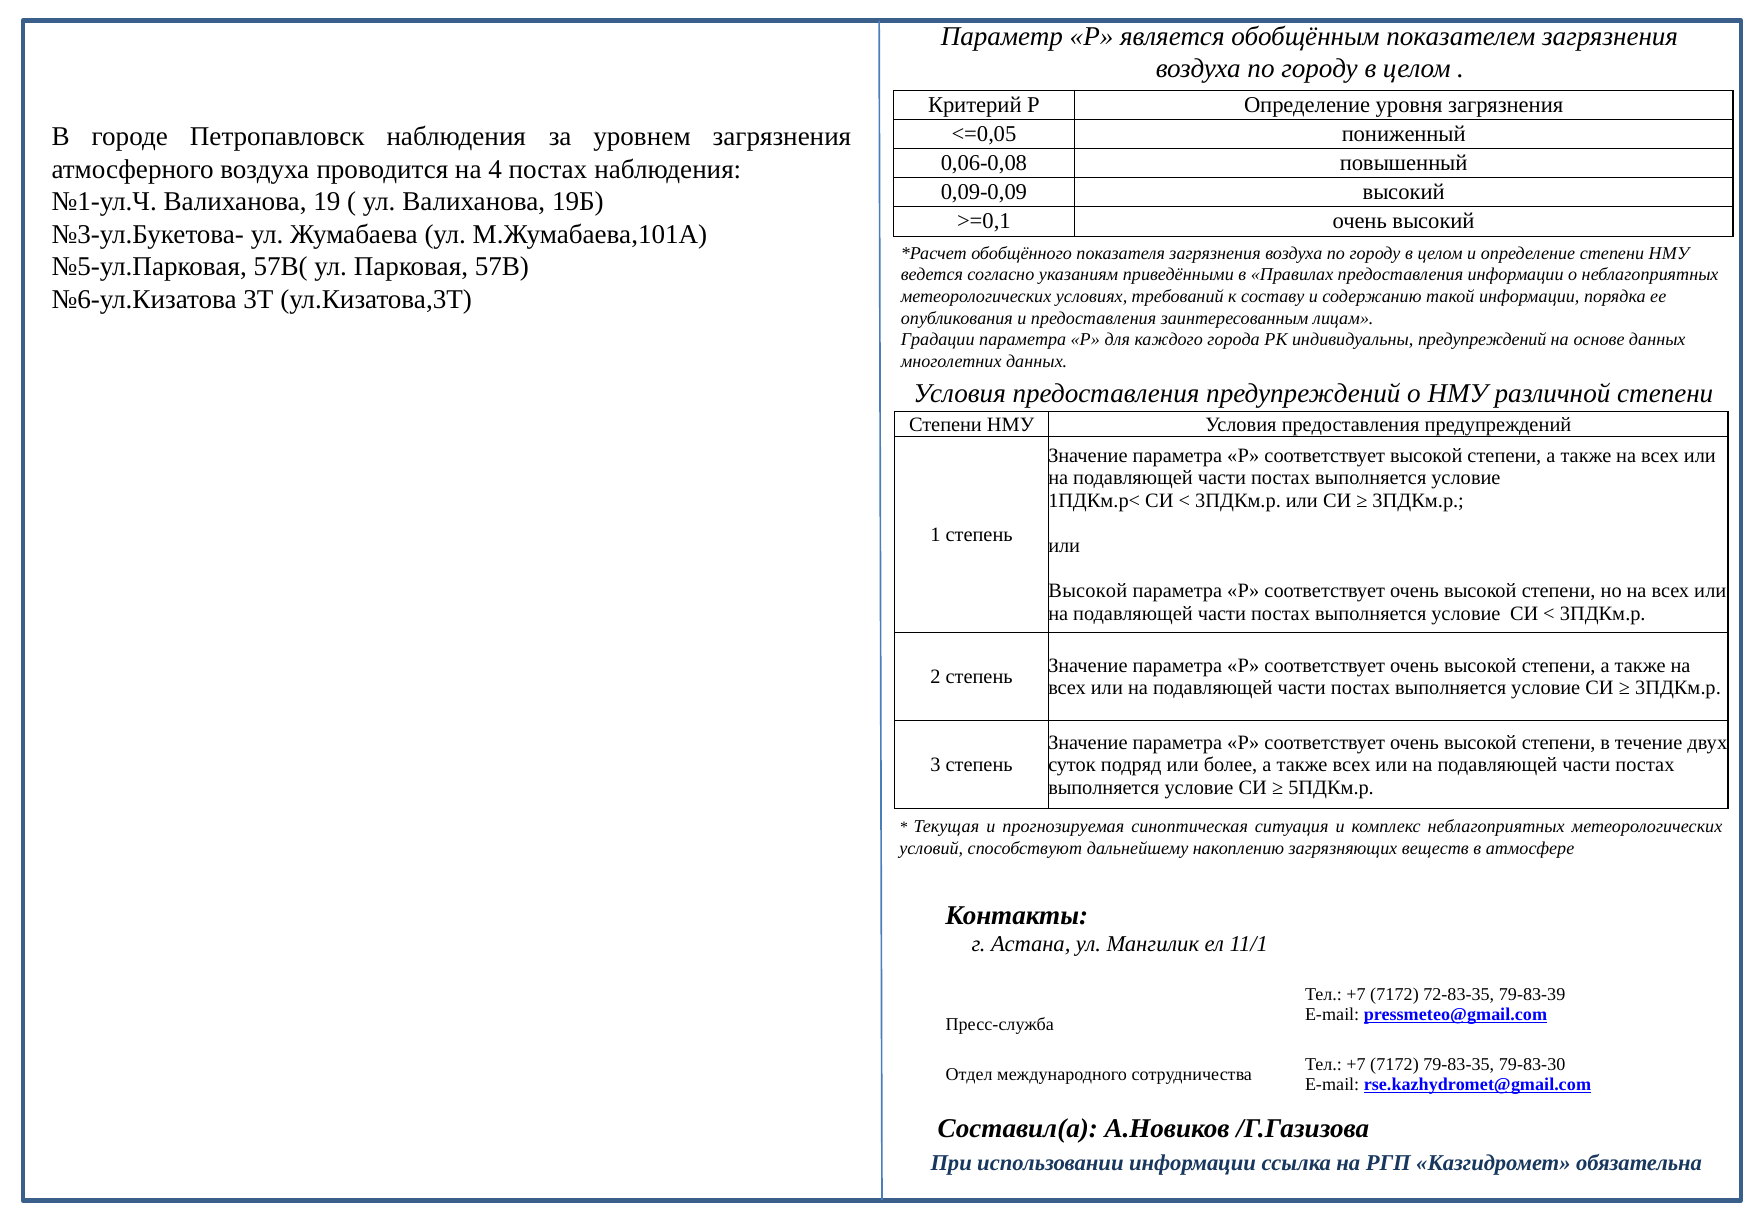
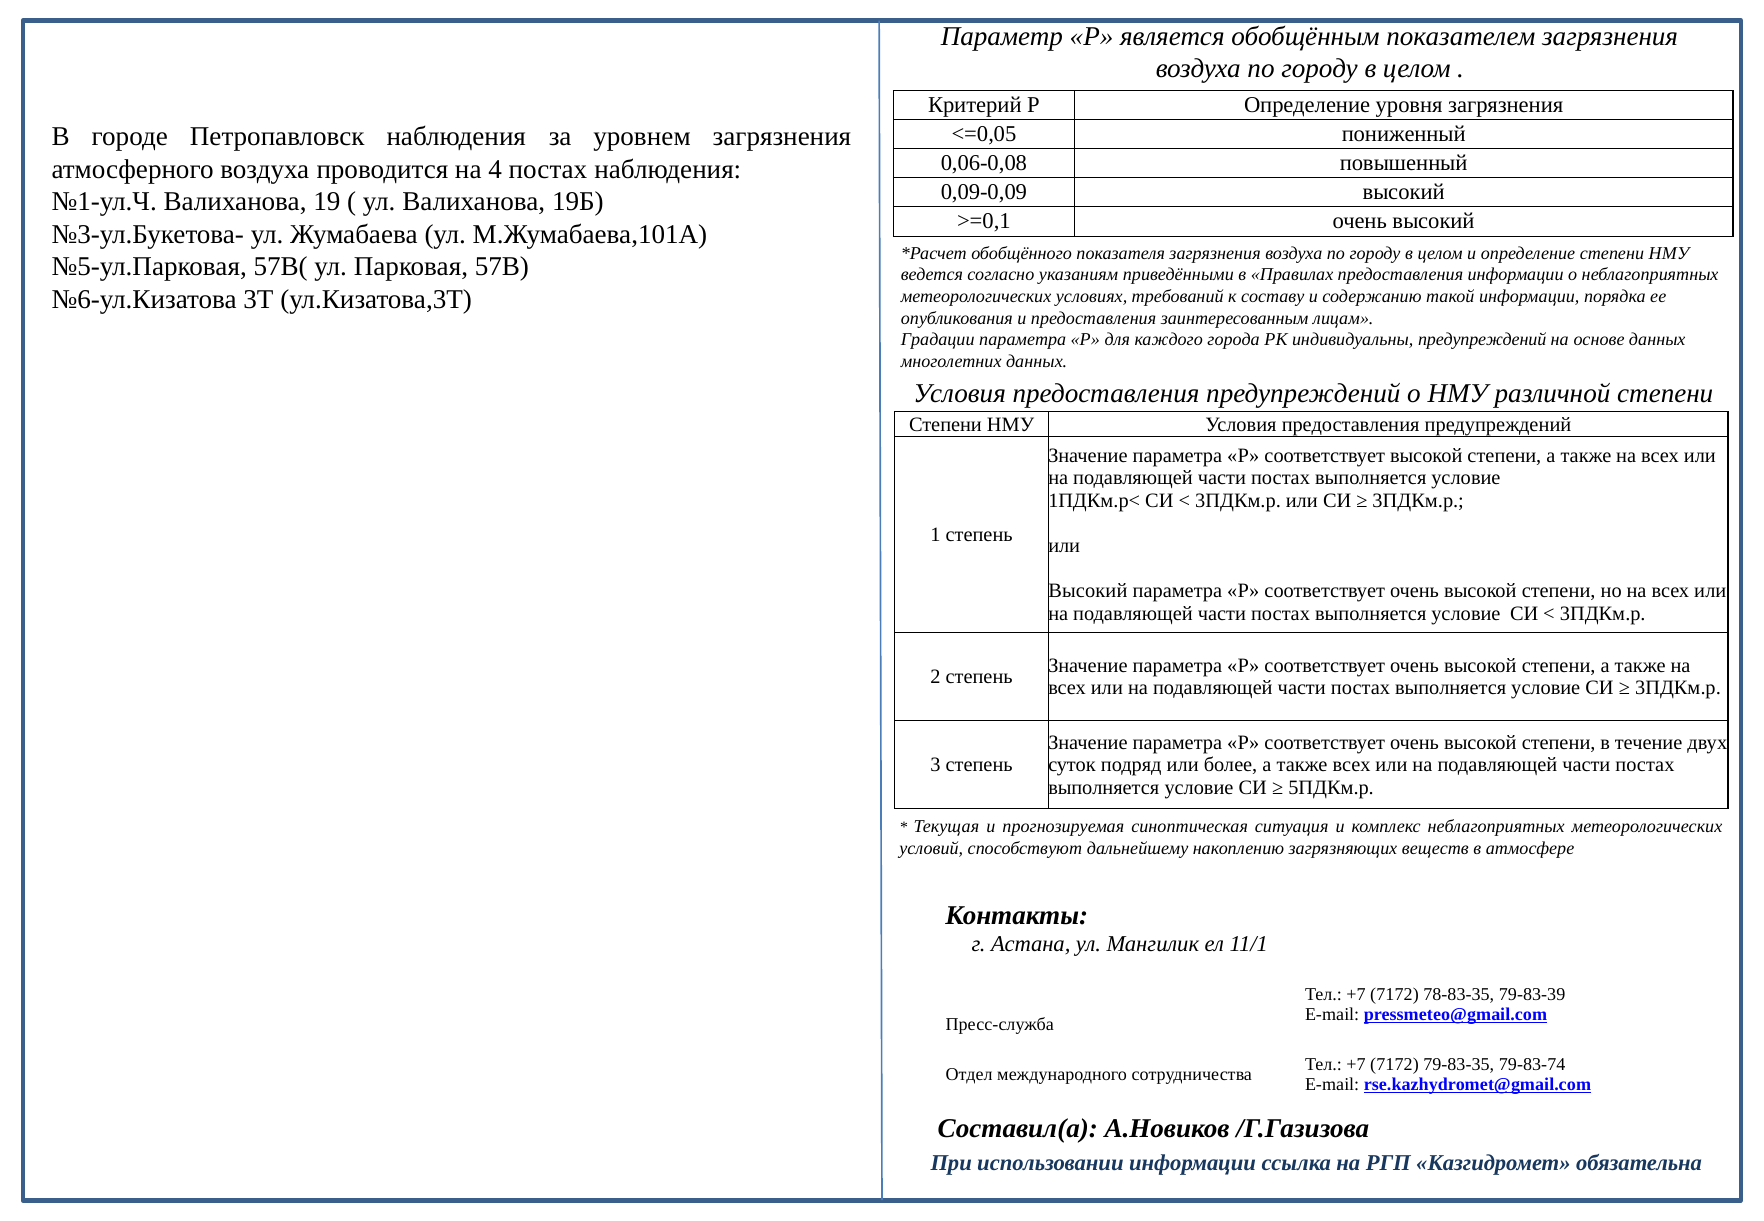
Высокой: Высокой -> Высокий (1088, 591)
72-83-35: 72-83-35 -> 78-83-35 (1459, 994)
79-83-30: 79-83-30 -> 79-83-74 (1532, 1065)
